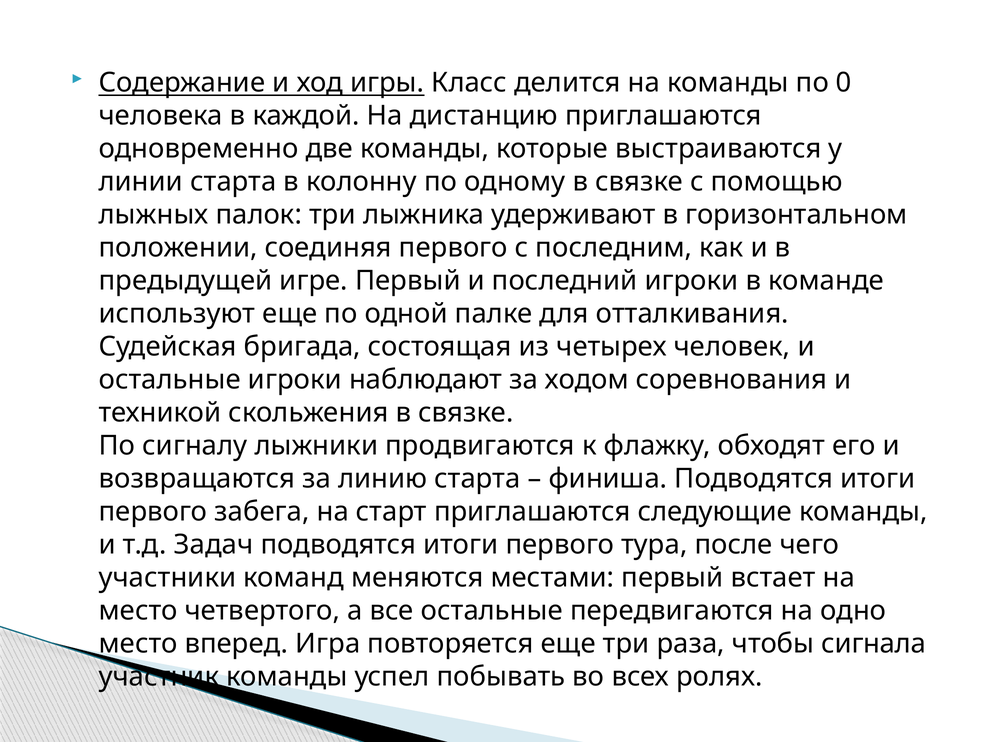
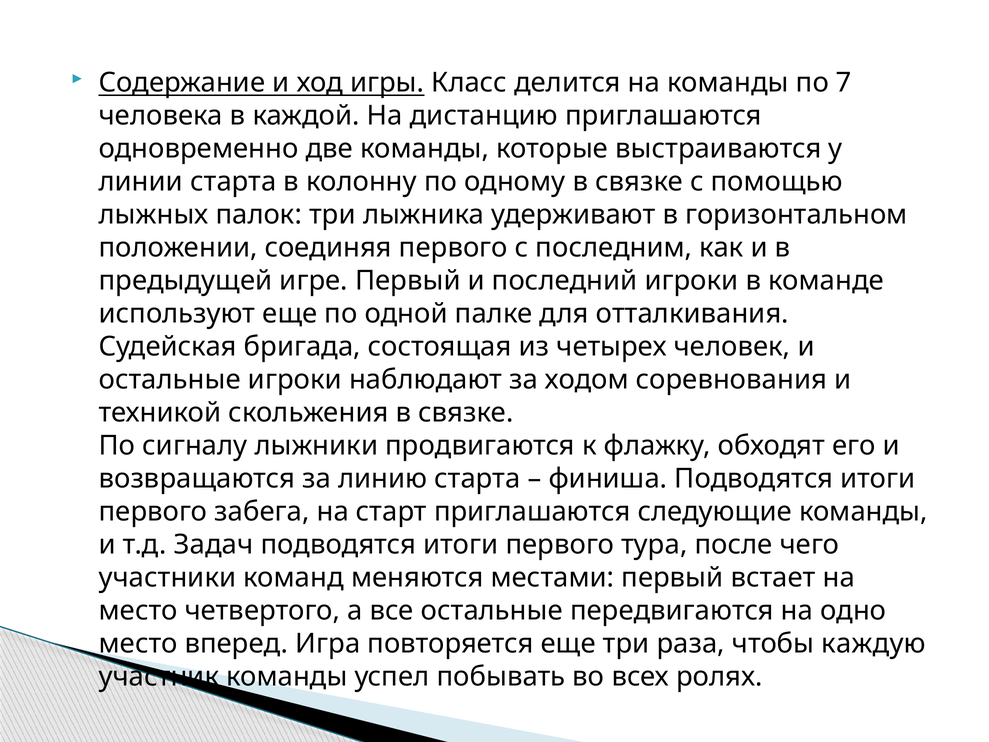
0: 0 -> 7 (844, 83)
сигнала: сигнала -> каждую (874, 643)
